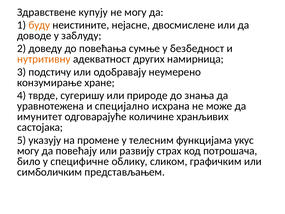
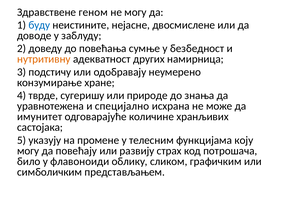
купују: купују -> геном (93, 12)
буду colour: orange -> blue (39, 25)
укус: укус -> коју (244, 140)
специфичне: специфичне -> флавоноиди (80, 161)
